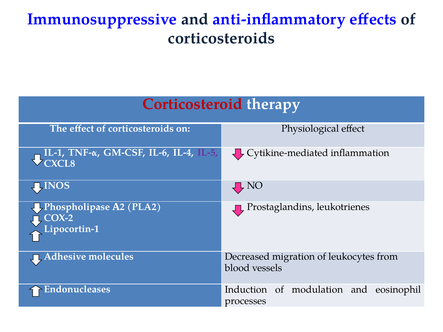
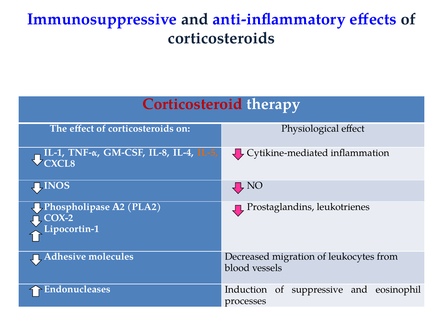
IL-6: IL-6 -> IL-8 (159, 153)
IL-5 colour: purple -> orange (208, 153)
modulation: modulation -> suppressive (317, 290)
